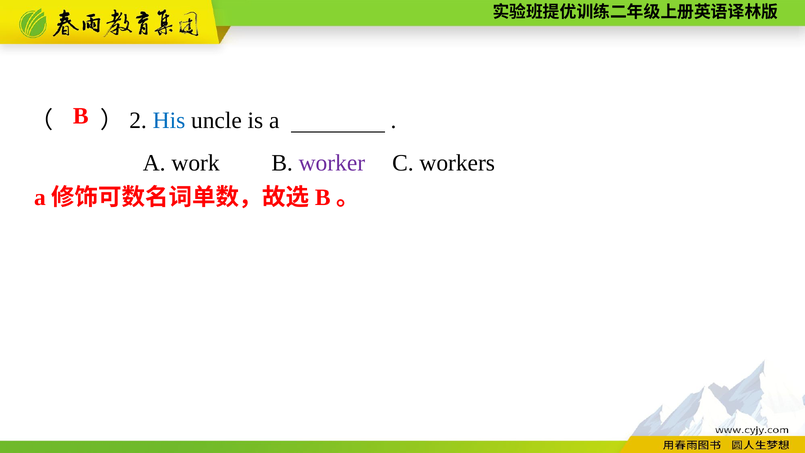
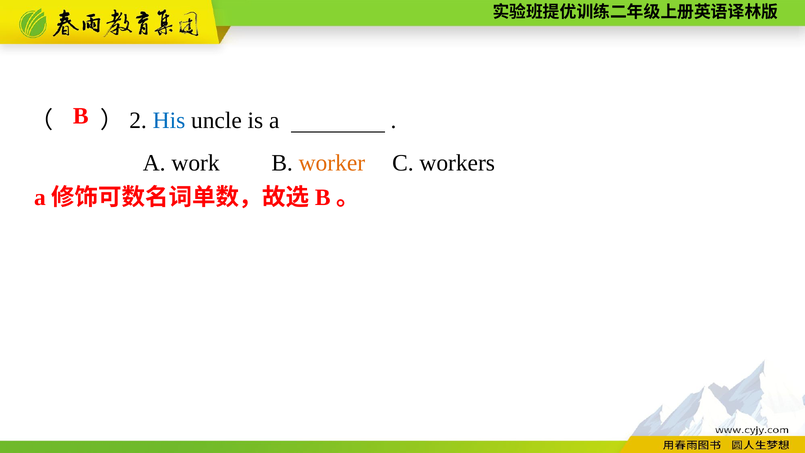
worker colour: purple -> orange (332, 163)
